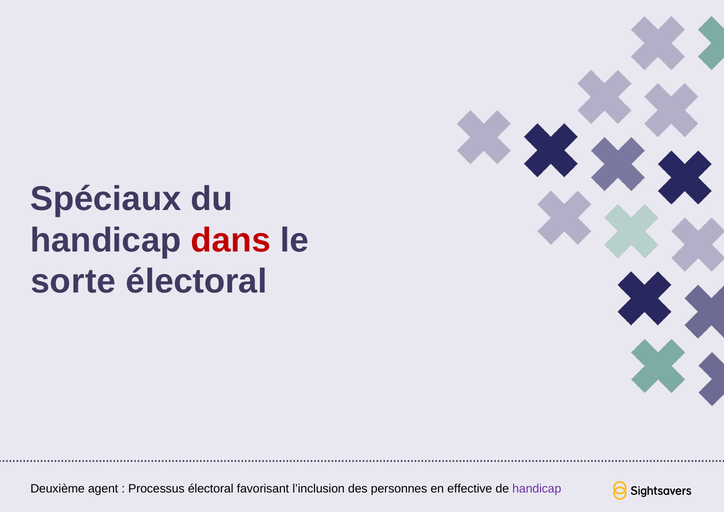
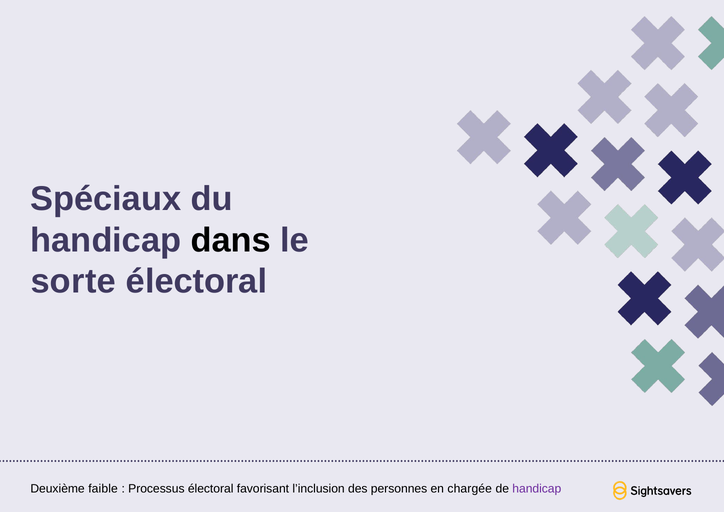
dans colour: red -> black (231, 240)
agent: agent -> faible (103, 489)
effective: effective -> chargée (470, 489)
